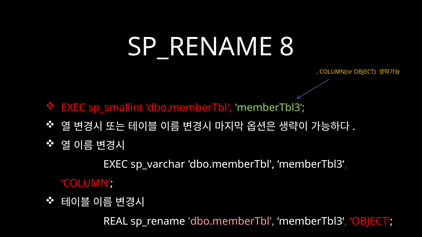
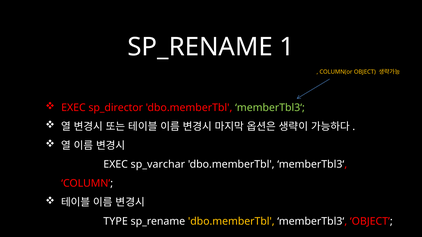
8: 8 -> 1 (287, 47)
sp_smallint: sp_smallint -> sp_director (116, 108)
REAL: REAL -> TYPE (116, 222)
dbo.memberTbl colour: pink -> yellow (231, 222)
